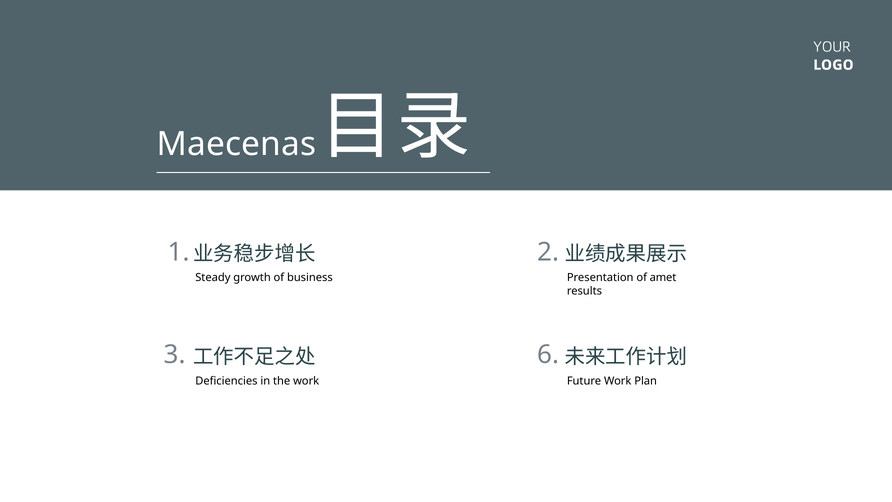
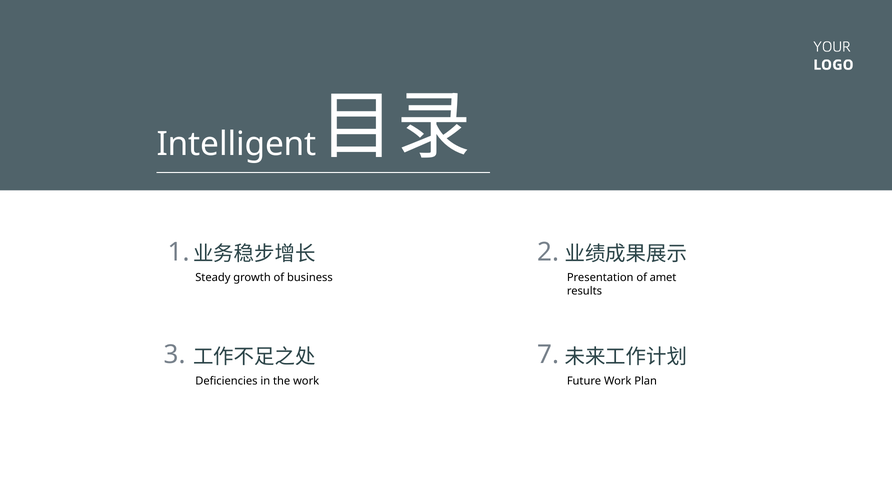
Maecenas: Maecenas -> Intelligent (237, 144)
6: 6 -> 7 (548, 354)
